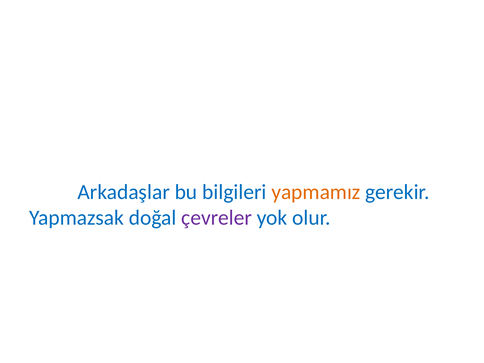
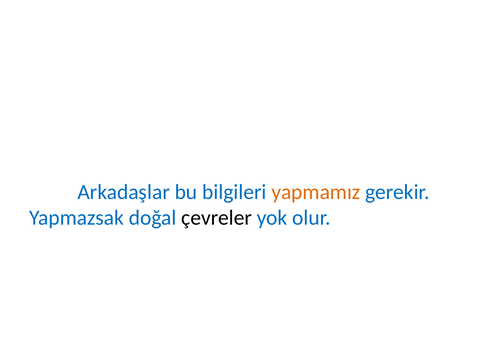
çevreler colour: purple -> black (217, 218)
